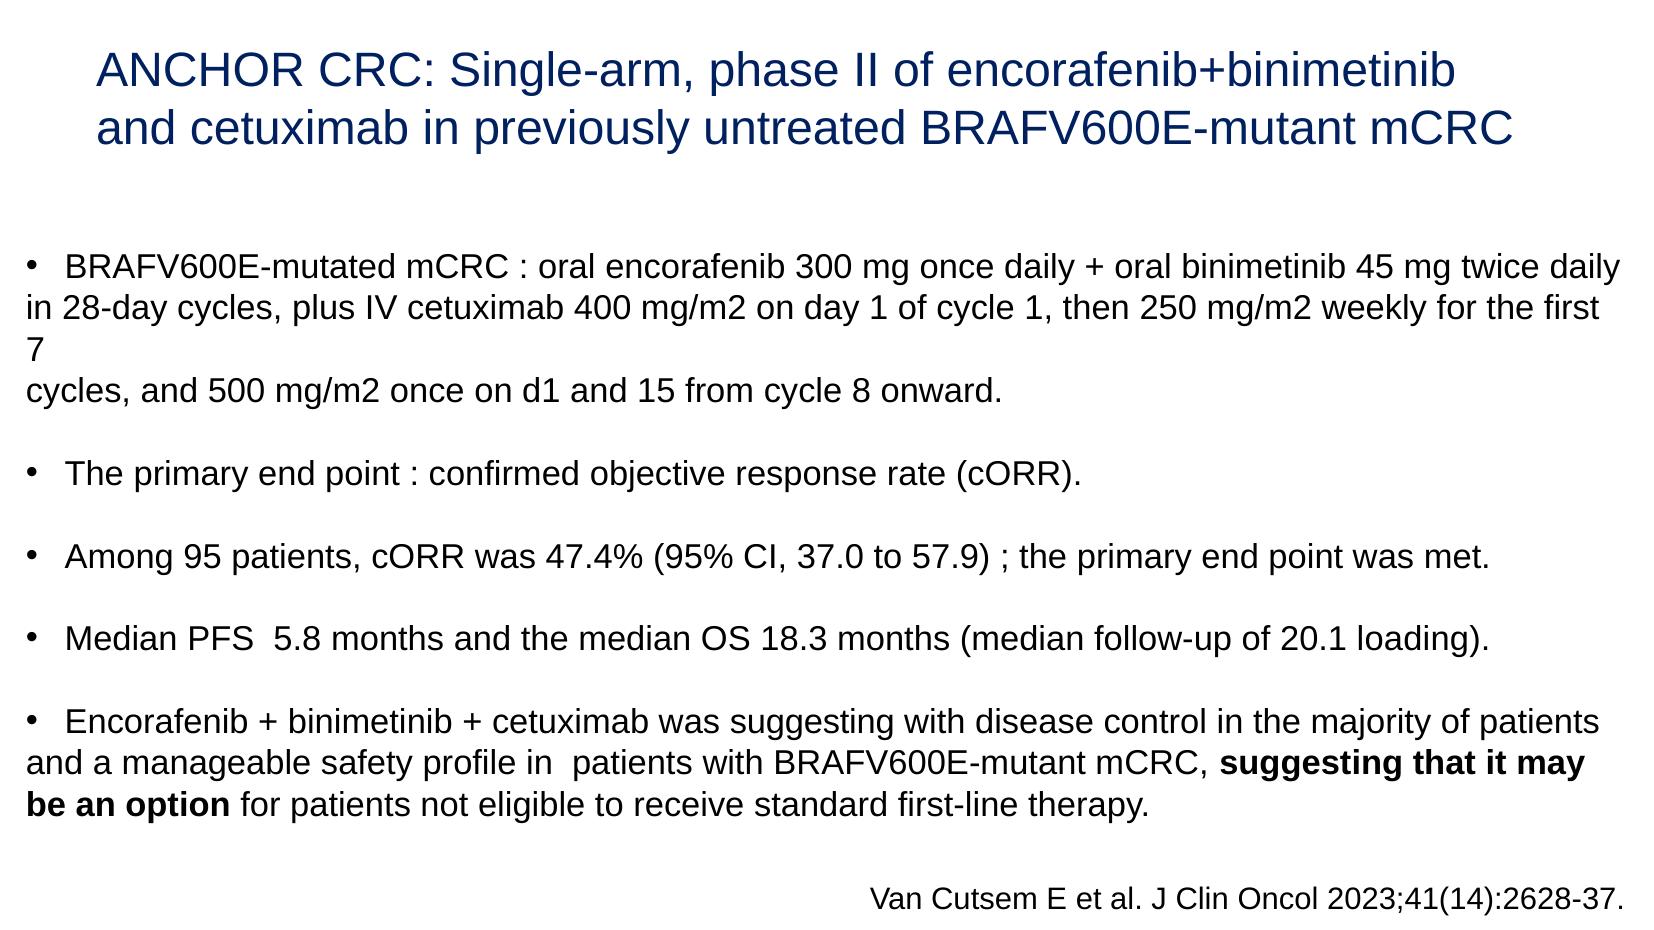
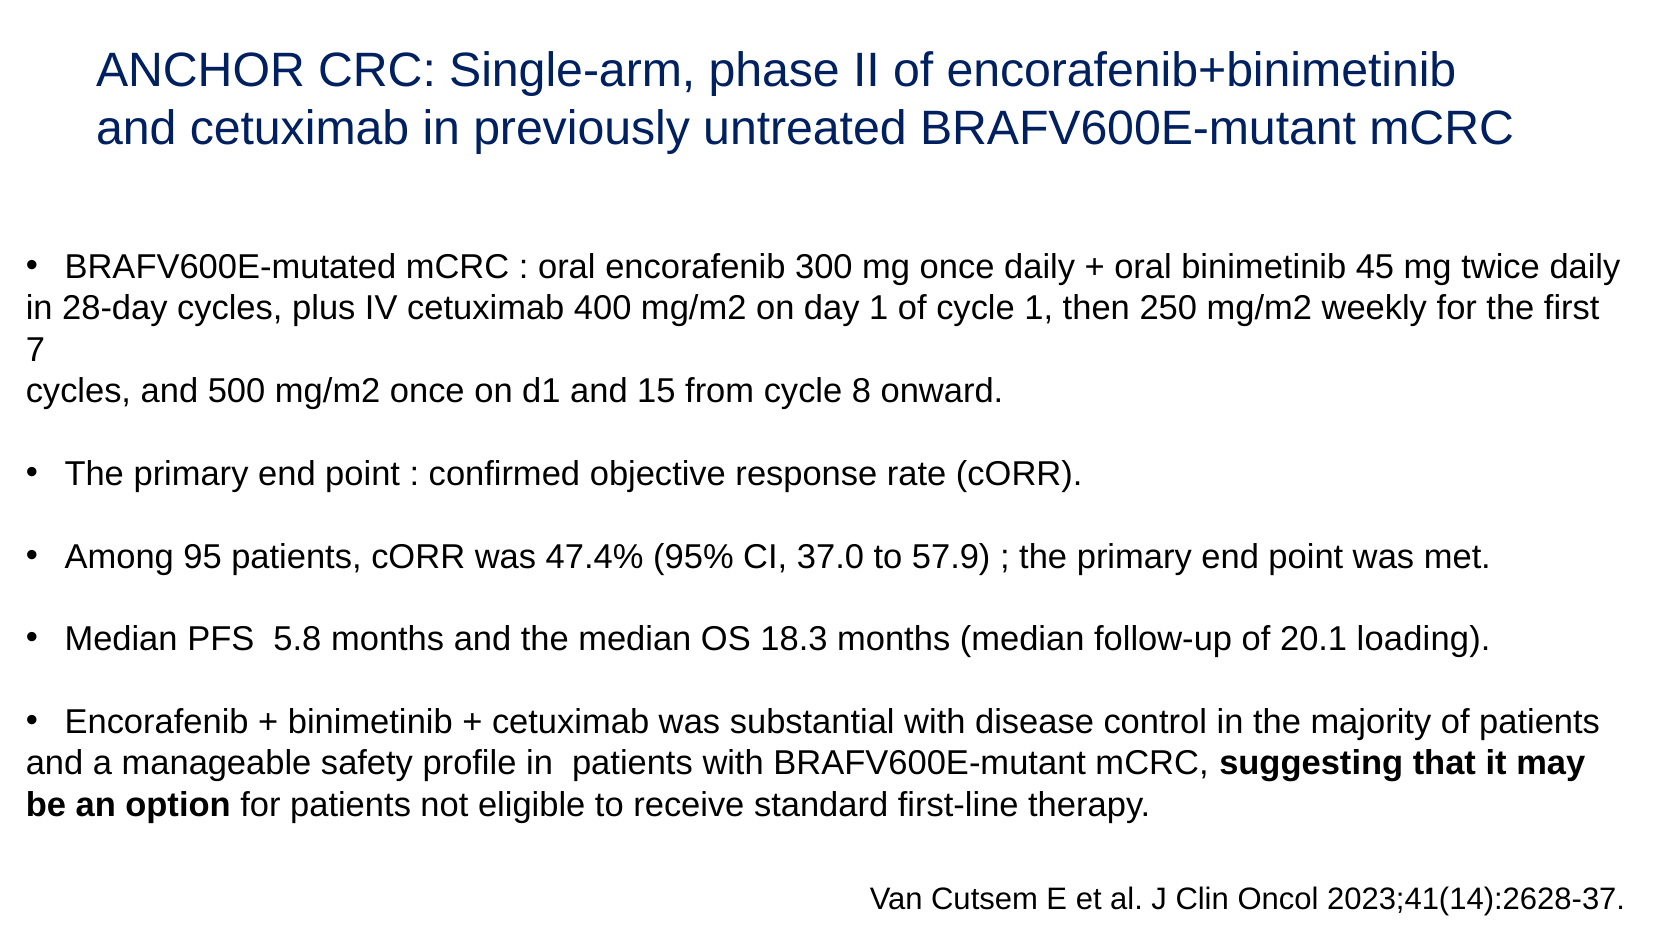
was suggesting: suggesting -> substantial (812, 722)
